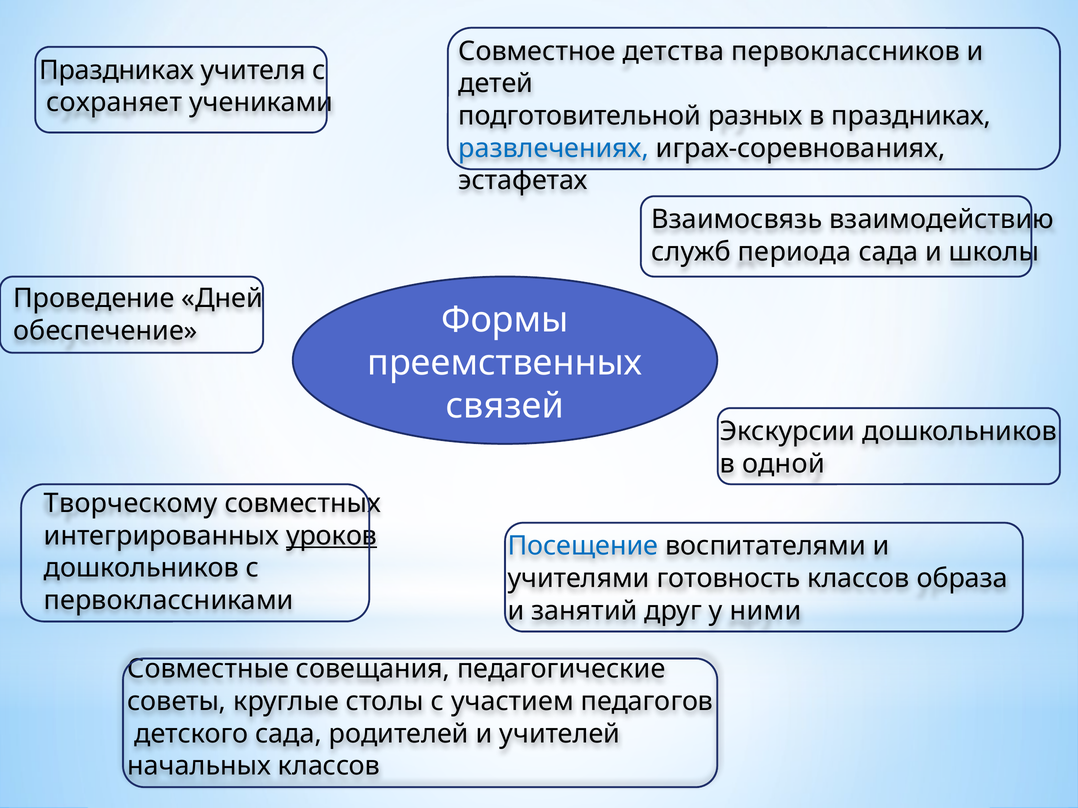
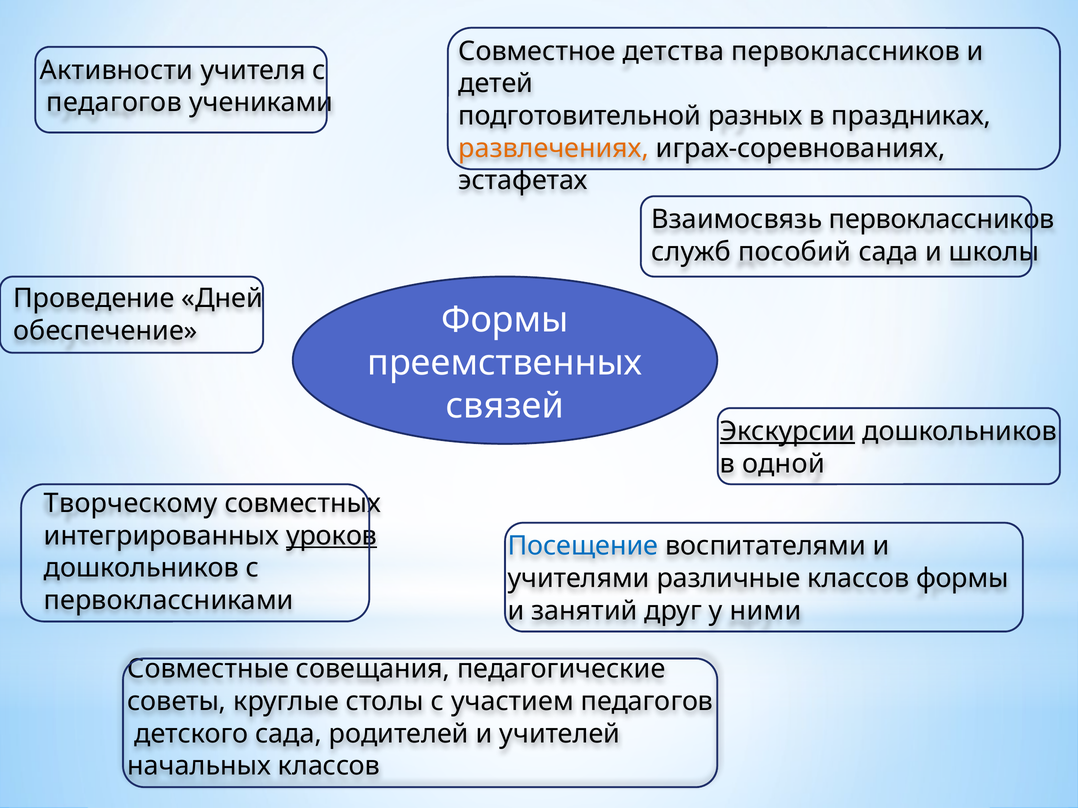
Праздниках: Праздниках -> Активности (116, 70)
сохраняет: сохраняет -> педагогов (114, 103)
развлечениях colour: blue -> orange (554, 148)
Взаимосвязь взаимодействию: взаимодействию -> первоклассников (942, 220)
периода: периода -> пособий (794, 252)
Экскурсии underline: none -> present (787, 432)
готовность: готовность -> различные (729, 579)
классов образа: образа -> формы (962, 579)
